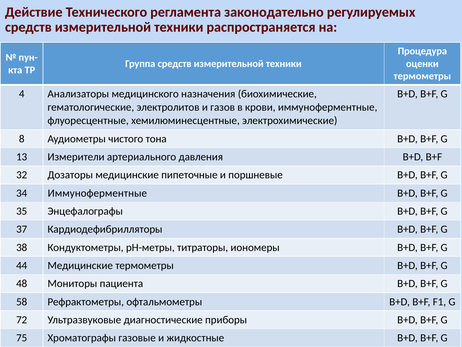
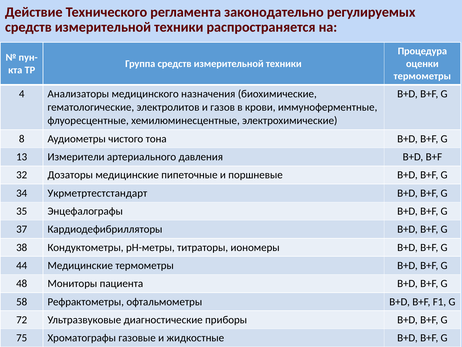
34 Иммуноферментные: Иммуноферментные -> Укрметртестстандарт (97, 193)
